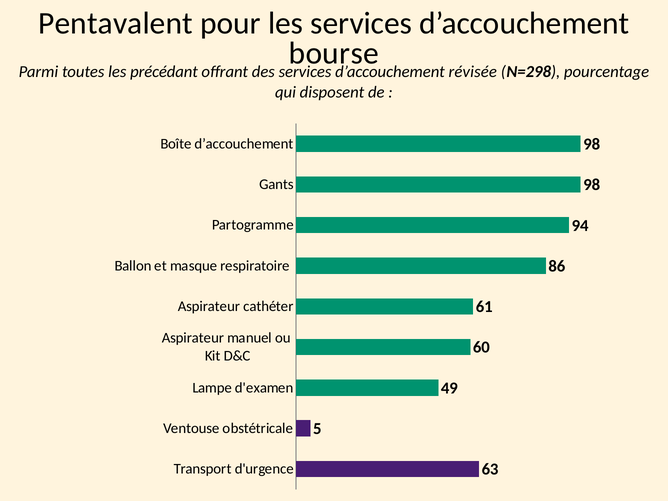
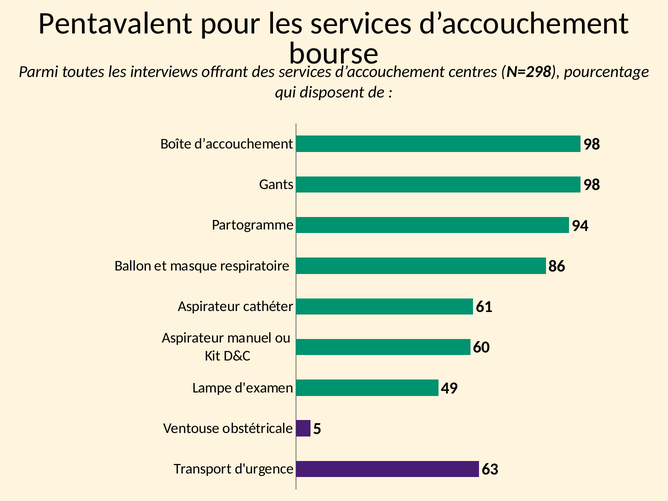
précédant: précédant -> interviews (164, 72)
révisée: révisée -> centres (473, 72)
